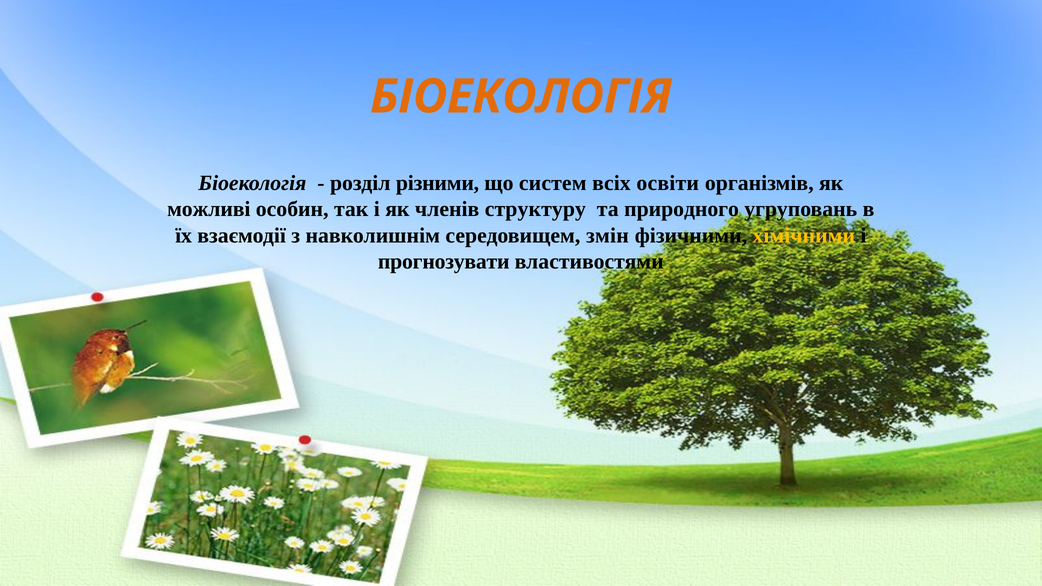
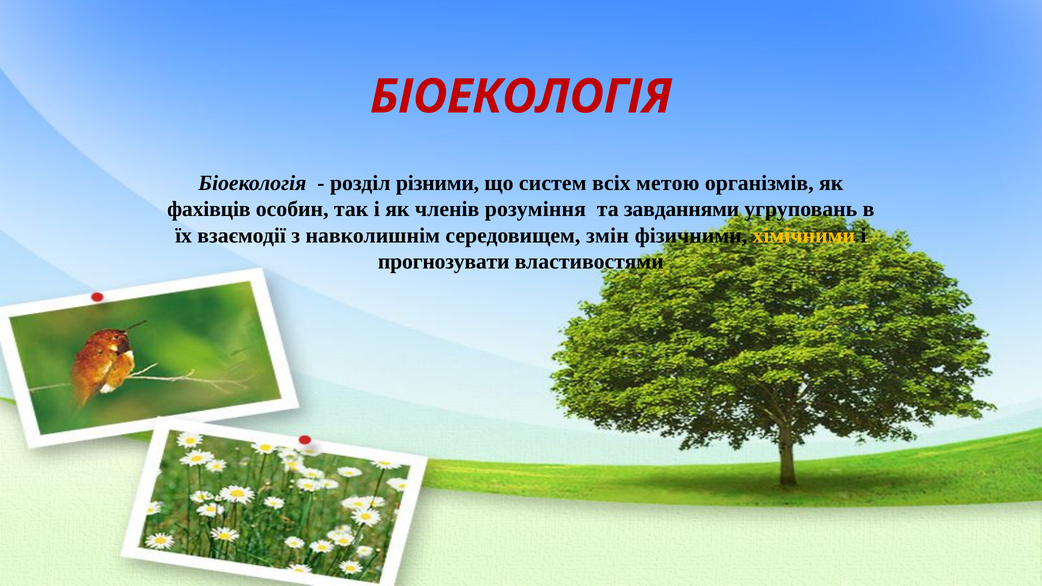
БІОЕКОЛОГІЯ colour: orange -> red (521, 97)
освіти: освіти -> метою (668, 183)
можливі: можливі -> фахівців (209, 209)
структуру: структуру -> розуміння (535, 209)
природного: природного -> завданнями (682, 209)
